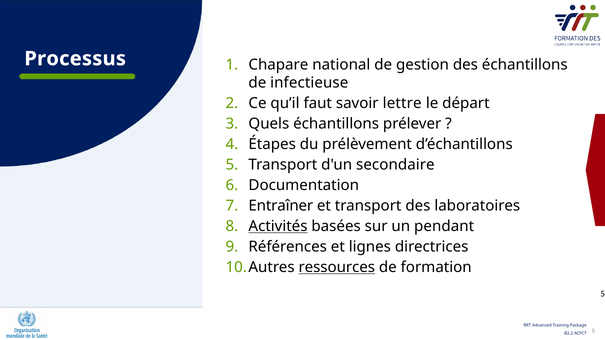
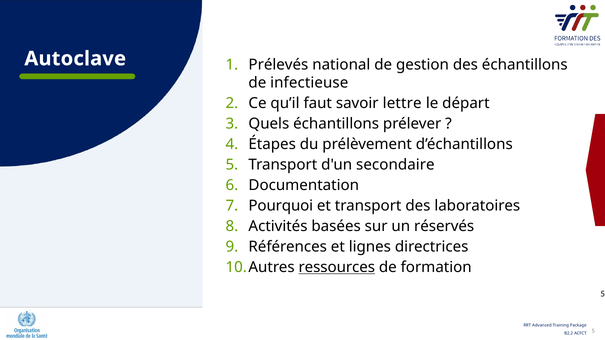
Processus: Processus -> Autoclave (75, 59)
Chapare: Chapare -> Prélevés (278, 65)
Entraîner: Entraîner -> Pourquoi (281, 206)
Activités underline: present -> none (278, 226)
pendant: pendant -> réservés (444, 226)
